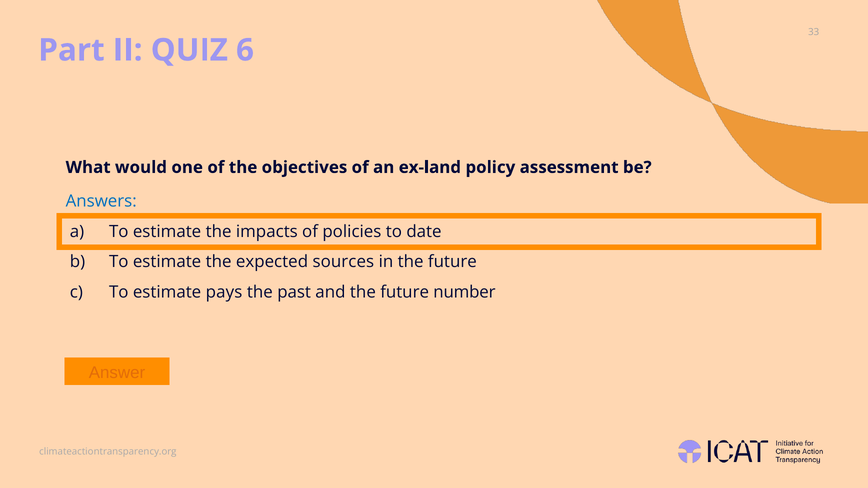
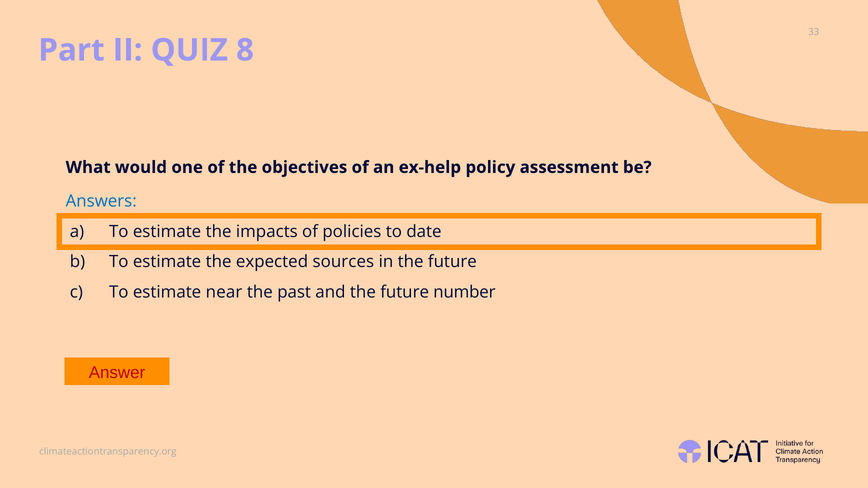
6: 6 -> 8 (245, 50)
ex-land: ex-land -> ex-help (430, 167)
pays: pays -> near (224, 292)
Answer colour: orange -> red (117, 373)
